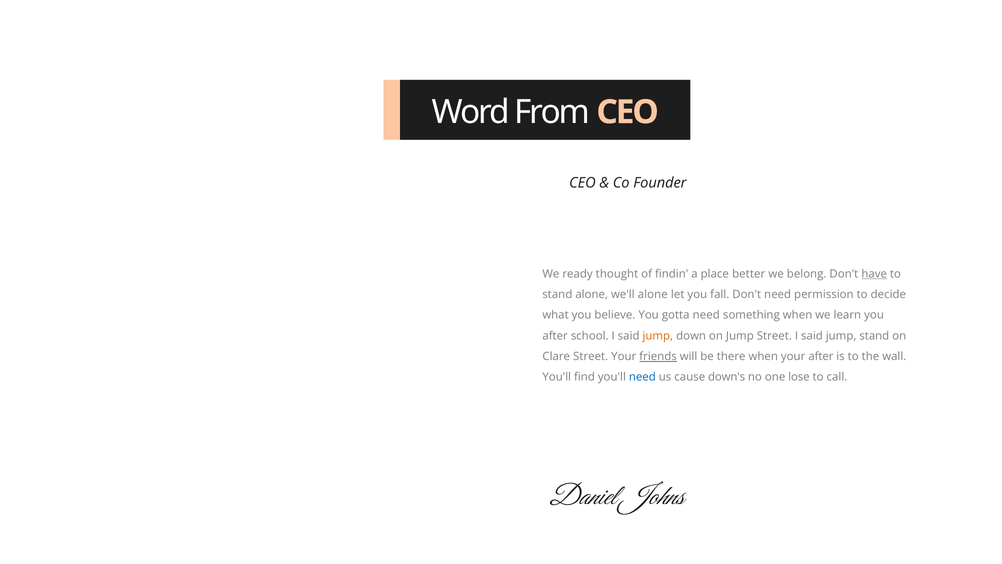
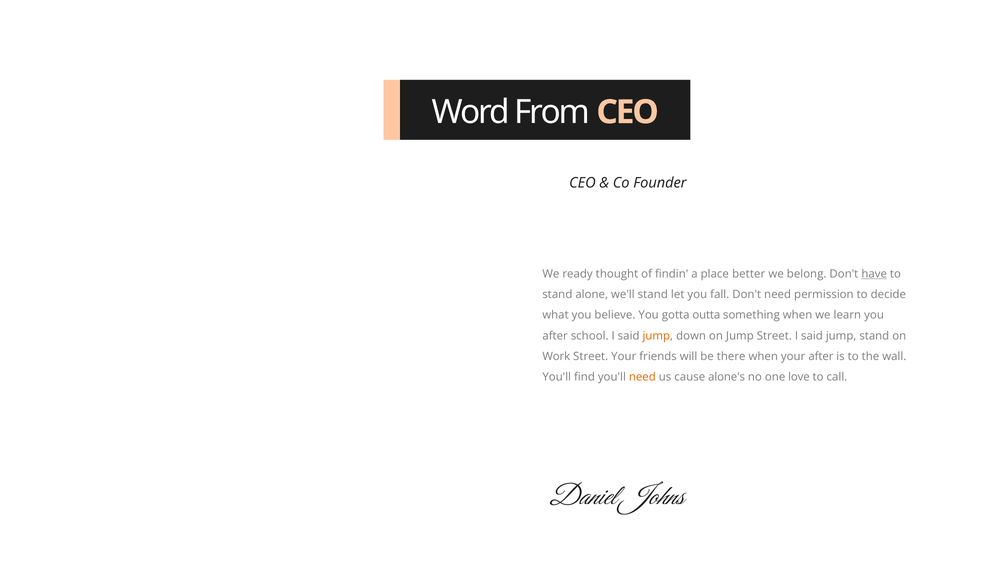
we'll alone: alone -> stand (653, 294)
gotta need: need -> outta (706, 315)
Clare: Clare -> Work (556, 356)
friends underline: present -> none (658, 356)
need colour: blue -> orange (642, 377)
down's: down's -> alone's (727, 377)
lose: lose -> love (799, 377)
